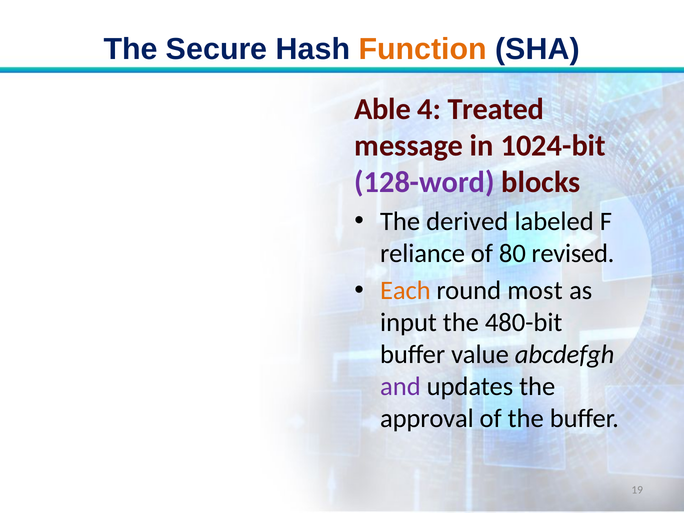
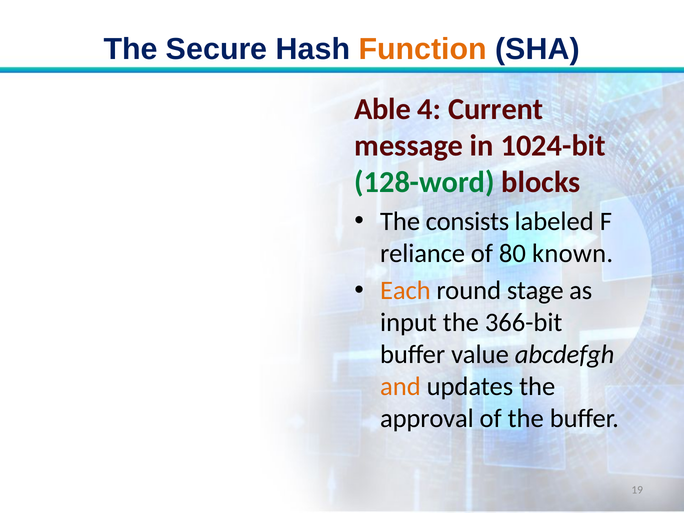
Treated: Treated -> Current (496, 109)
128-word colour: purple -> green (424, 182)
derived: derived -> consists (467, 221)
revised: revised -> known (573, 253)
most: most -> stage (535, 291)
480-bit: 480-bit -> 366-bit (524, 323)
and colour: purple -> orange (400, 387)
